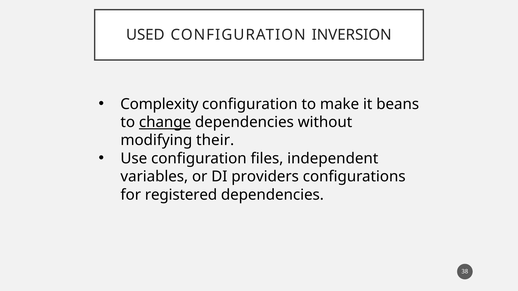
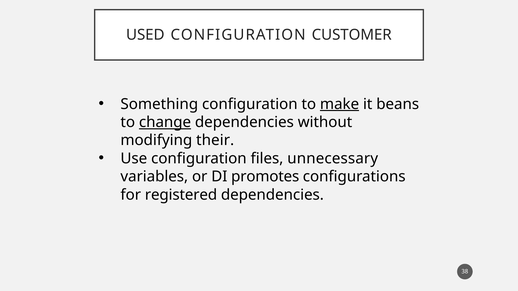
INVERSION: INVERSION -> CUSTOMER (352, 35)
Complexity: Complexity -> Something (159, 104)
make underline: none -> present (340, 104)
independent: independent -> unnecessary (333, 159)
providers: providers -> promotes (265, 177)
